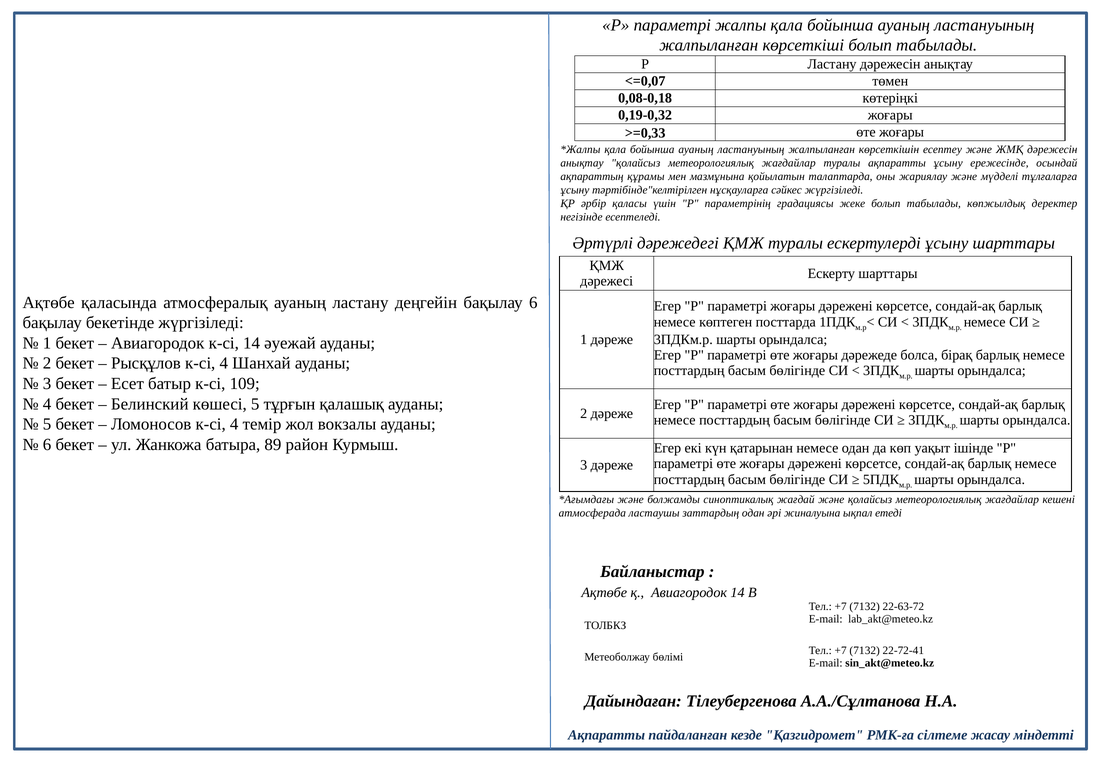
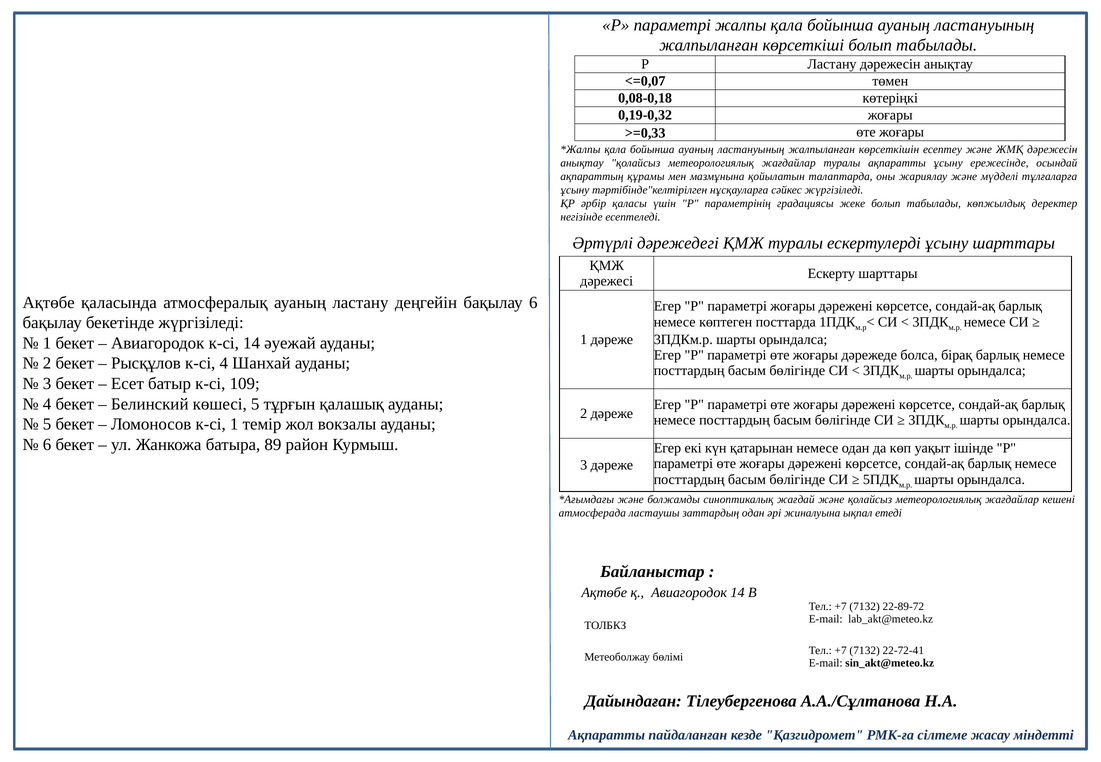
Ломоносов к-сі 4: 4 -> 1 (234, 424)
22-63-72: 22-63-72 -> 22-89-72 (903, 607)
